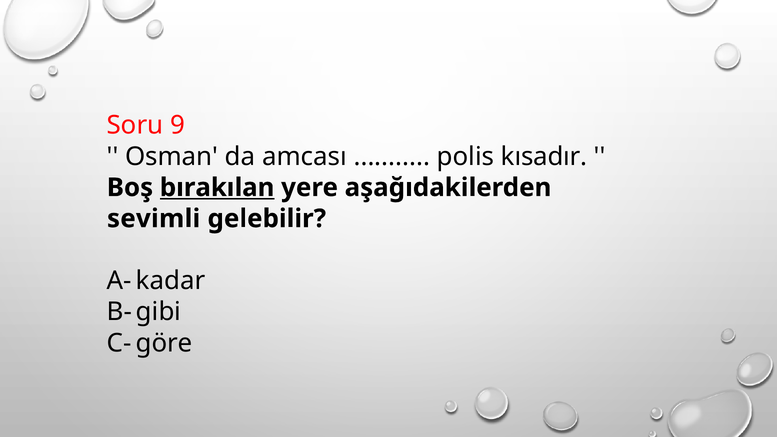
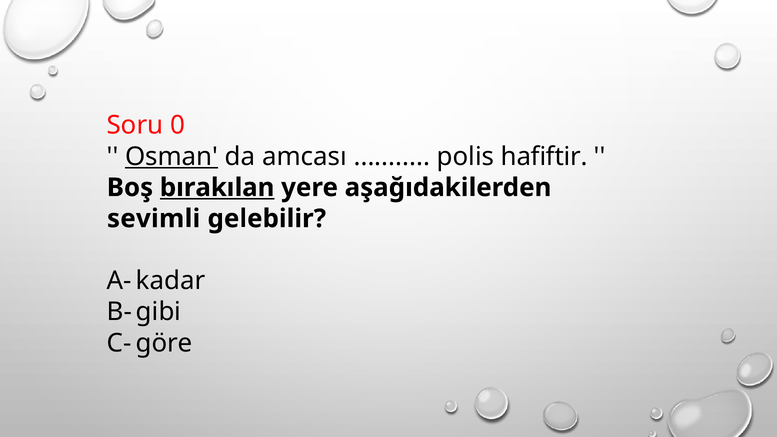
9: 9 -> 0 (177, 125)
Osman underline: none -> present (172, 156)
kısadır: kısadır -> hafiftir (544, 156)
